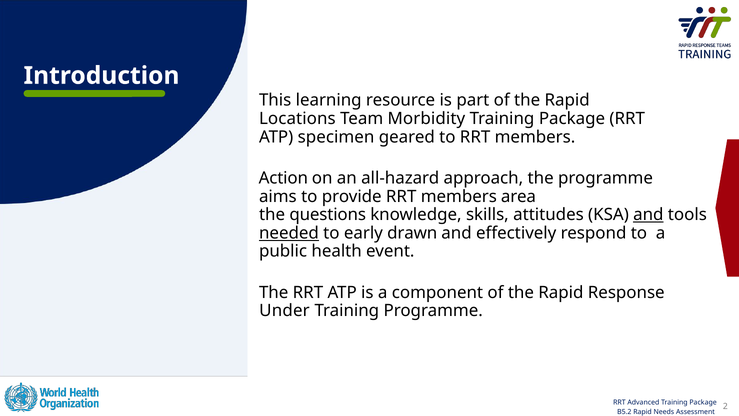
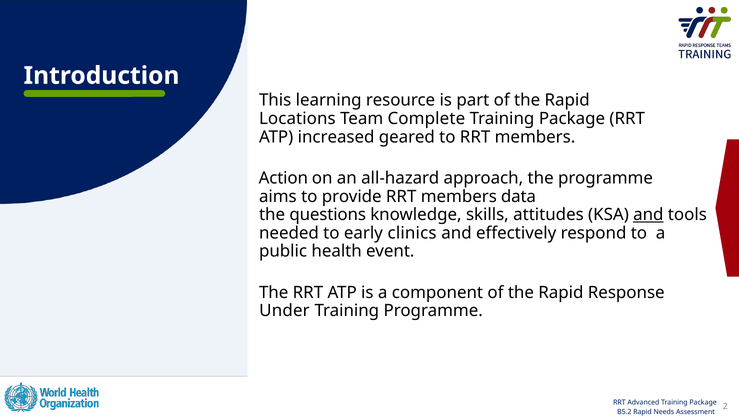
Morbidity: Morbidity -> Complete (426, 119)
specimen: specimen -> increased (336, 137)
area: area -> data (518, 196)
needed underline: present -> none (289, 233)
drawn: drawn -> clinics (412, 233)
